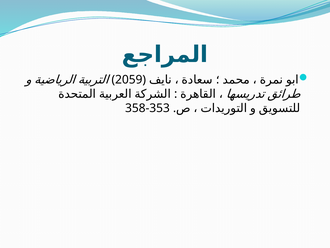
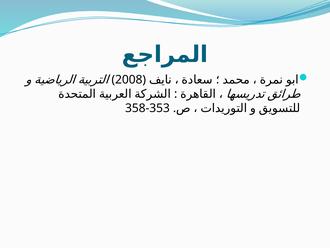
2059: 2059 -> 2008 (129, 79)
